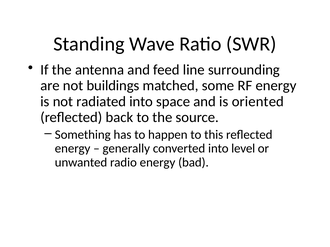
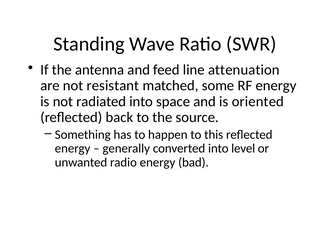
surrounding: surrounding -> attenuation (244, 70)
buildings: buildings -> resistant (113, 86)
